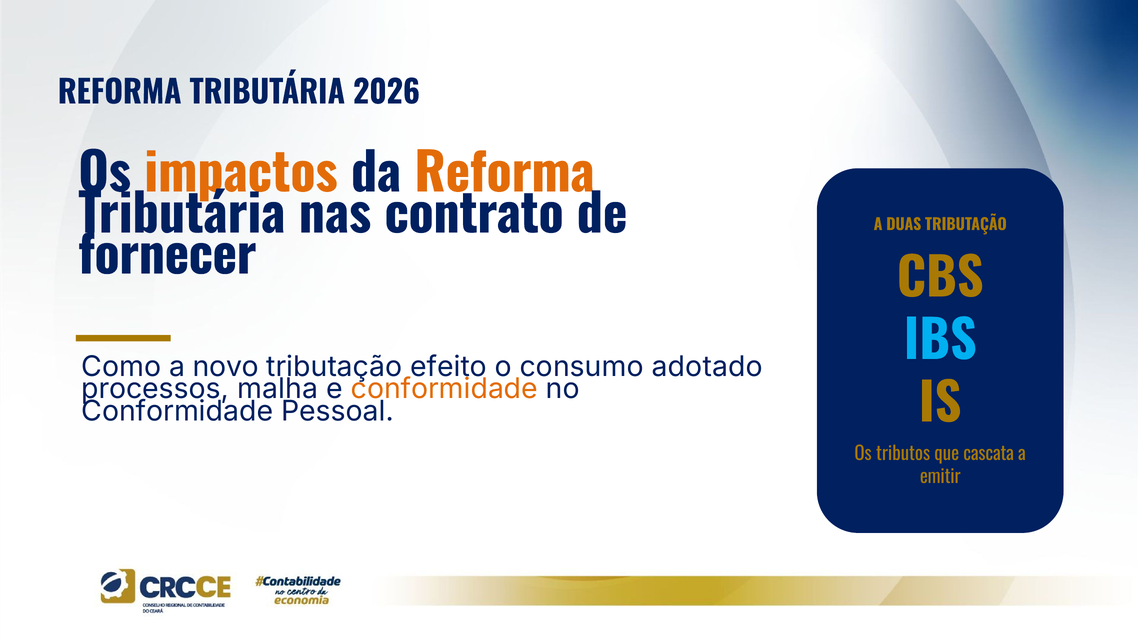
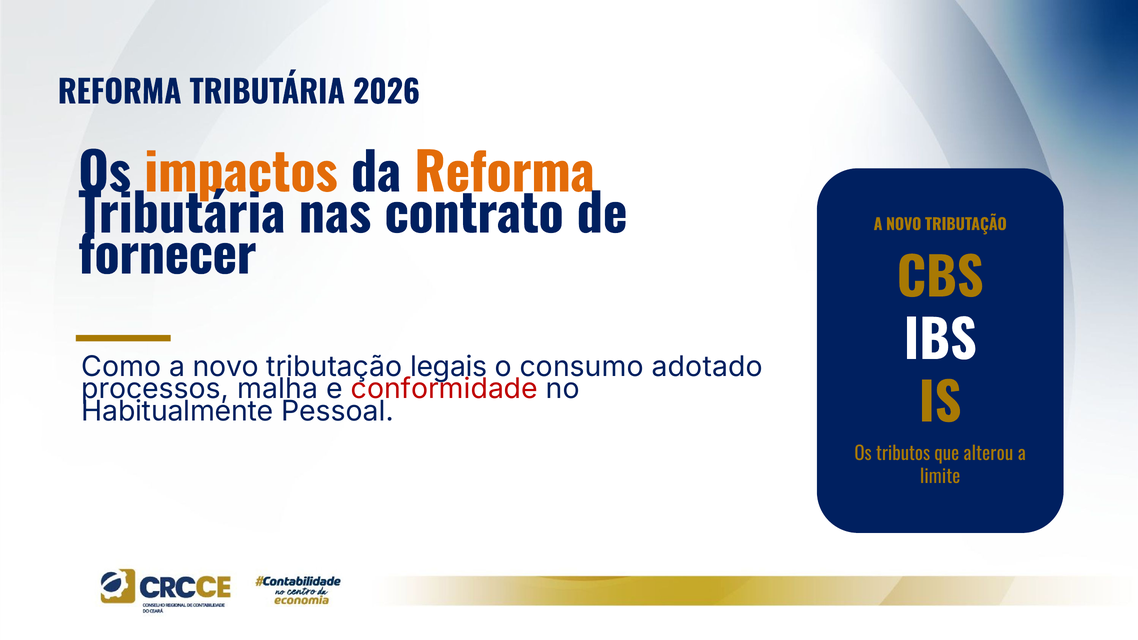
DUAS: DUAS -> NOVO (904, 225)
IBS colour: light blue -> white (940, 342)
efeito: efeito -> legais (449, 367)
conformidade colour: orange -> red (444, 389)
Conformidade: Conformidade -> Habitualmente (177, 411)
cascata: cascata -> alterou (988, 454)
emitir: emitir -> limite (940, 477)
